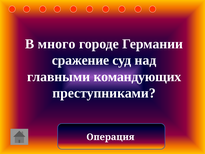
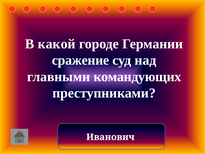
много: много -> какой (57, 44)
Операция: Операция -> Иванович (110, 137)
